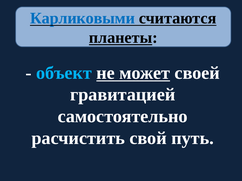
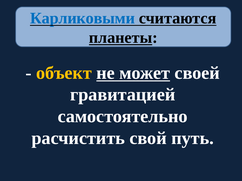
объект colour: light blue -> yellow (64, 73)
